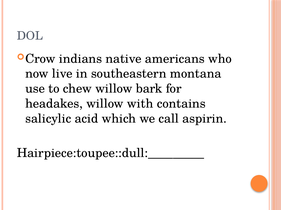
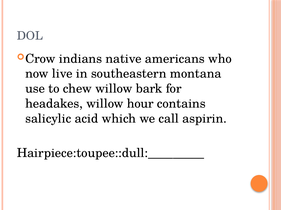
with: with -> hour (140, 104)
